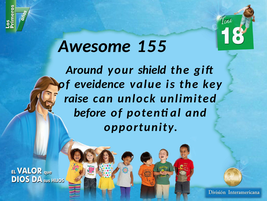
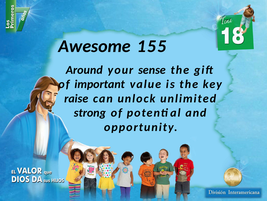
shield: shield -> sense (152, 70)
eveidence: eveidence -> important (100, 84)
before: before -> strong (90, 112)
